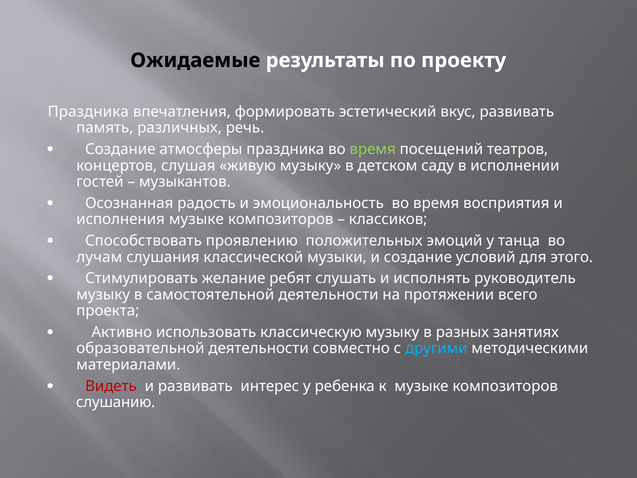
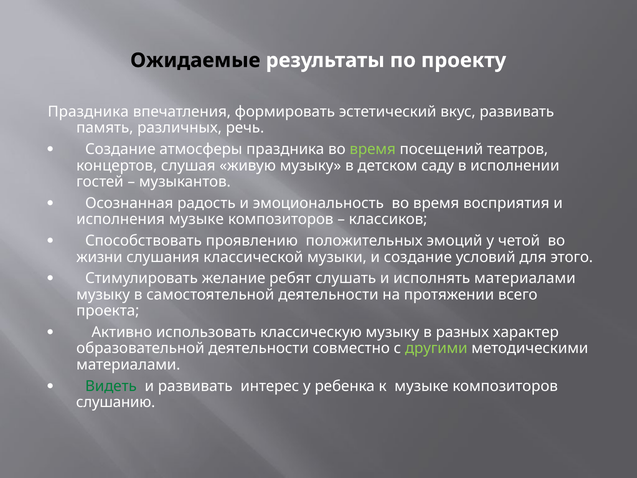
танца: танца -> четой (519, 241)
лучам: лучам -> жизни (99, 257)
исполнять руководитель: руководитель -> материалами (525, 278)
занятиях: занятиях -> характер (526, 332)
другими colour: light blue -> light green (436, 348)
Видеть colour: red -> green (111, 386)
